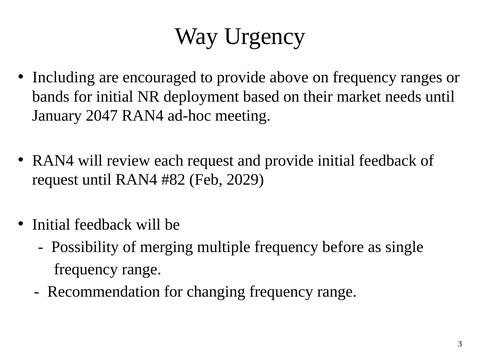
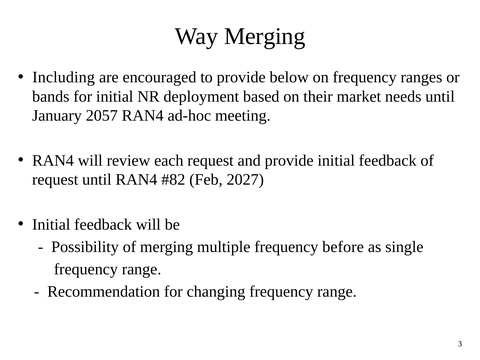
Way Urgency: Urgency -> Merging (265, 36)
above: above -> below (289, 77)
2047: 2047 -> 2057 (102, 116)
2029: 2029 -> 2027 (245, 180)
